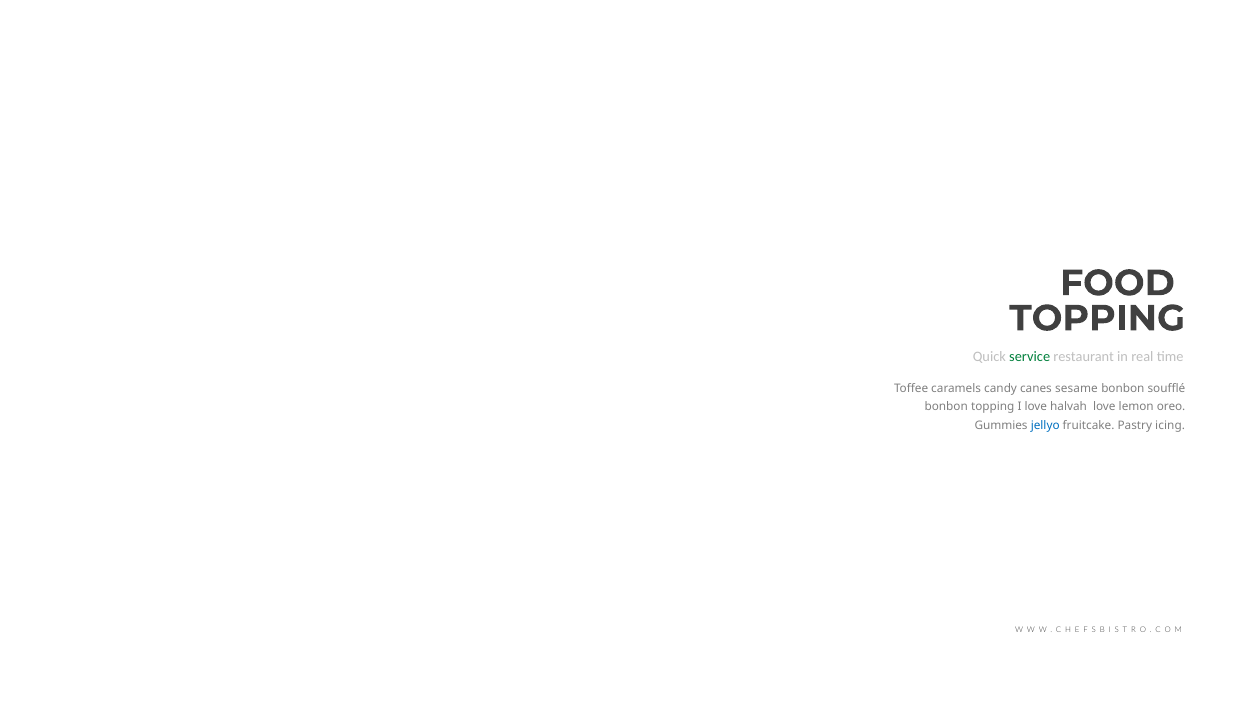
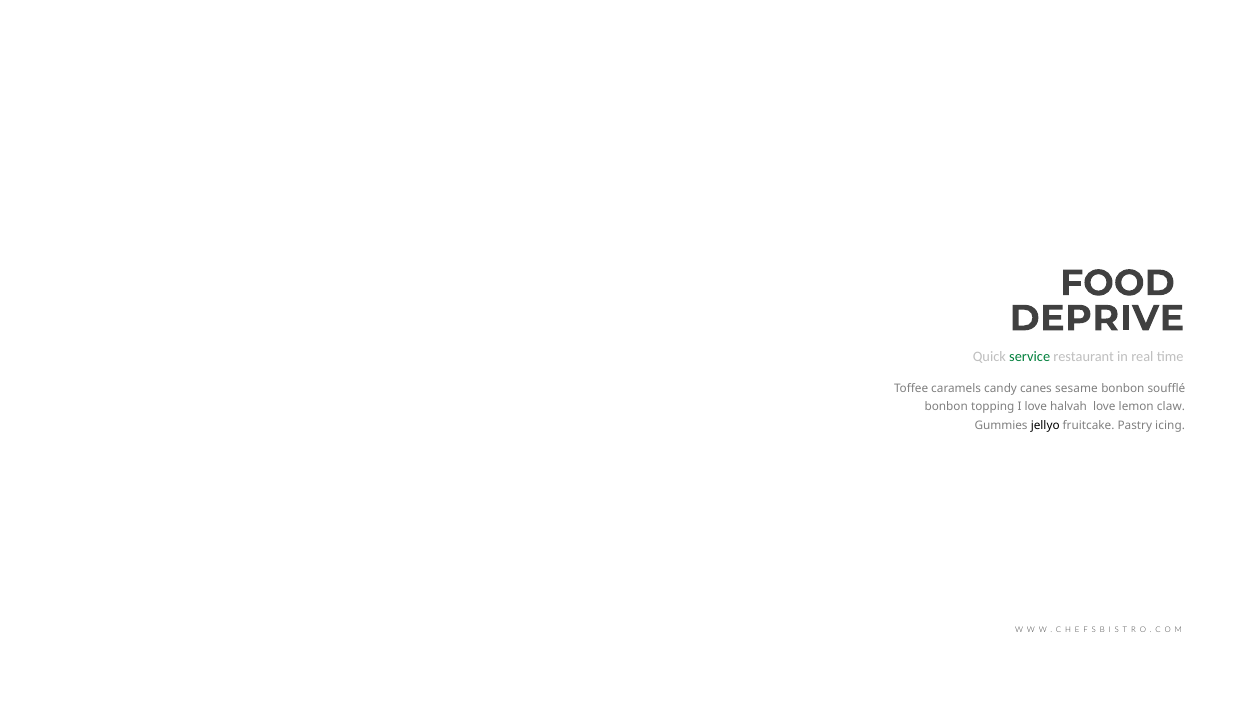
TOPPING: TOPPING -> DEPRIVE (1097, 318)
oreo: oreo -> claw (1171, 407)
jellyo colour: blue -> black (1045, 425)
